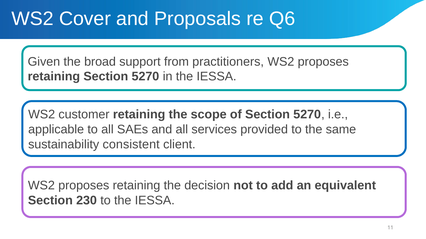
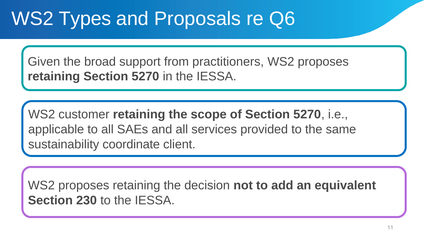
Cover: Cover -> Types (85, 19)
consistent: consistent -> coordinate (131, 145)
